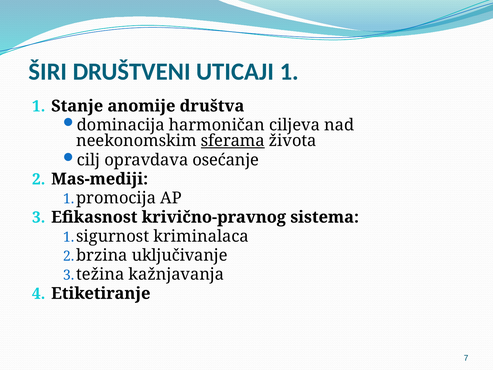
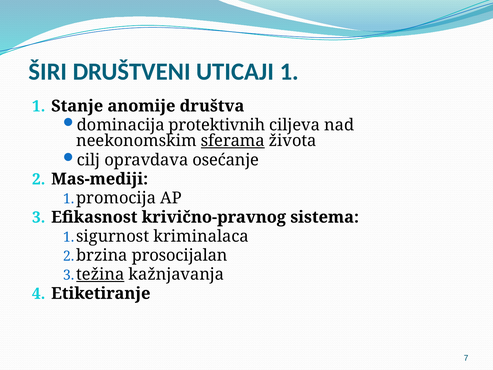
harmoničan: harmoničan -> protektivnih (217, 125)
uključivanje: uključivanje -> prosocijalan (180, 255)
težina underline: none -> present (100, 274)
